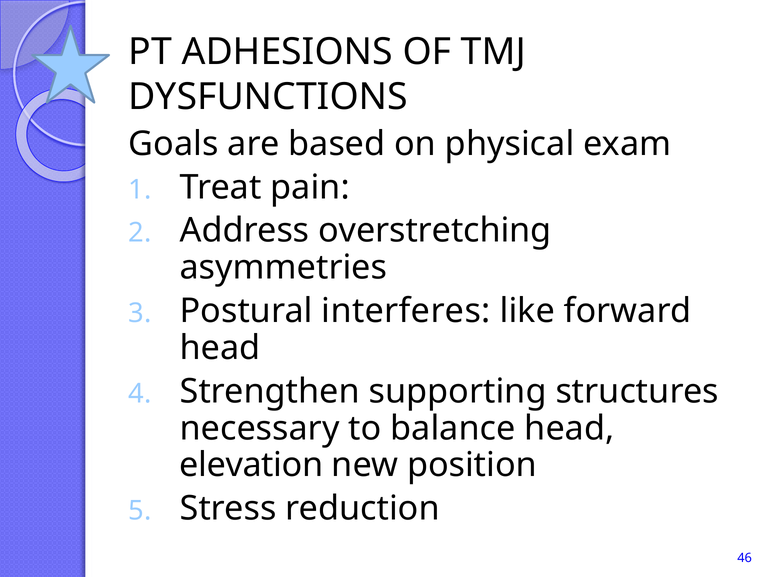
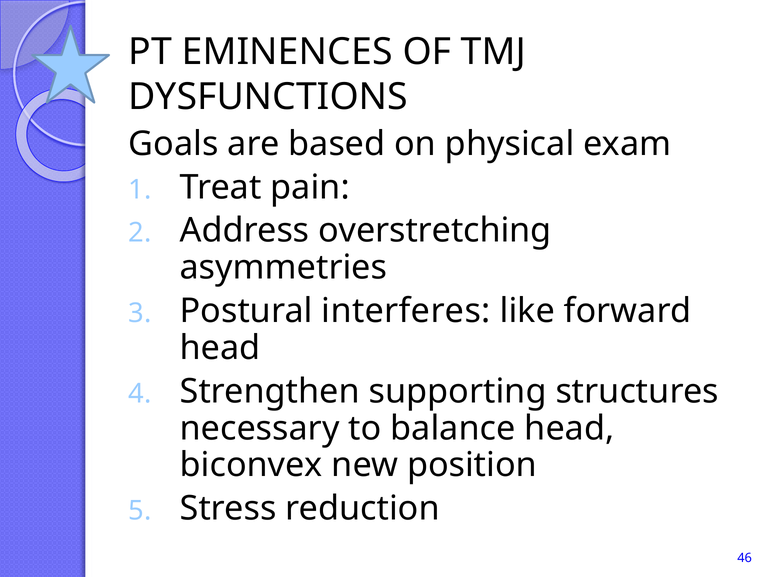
ADHESIONS: ADHESIONS -> EMINENCES (287, 52)
elevation: elevation -> biconvex (251, 466)
